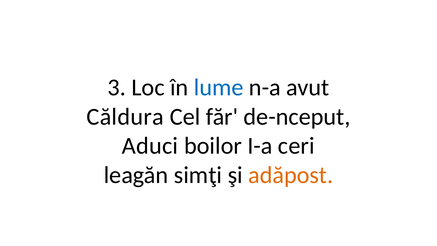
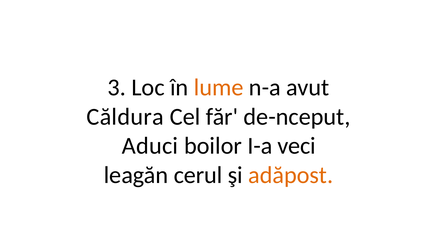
lume colour: blue -> orange (219, 87)
ceri: ceri -> veci (297, 146)
simţi: simţi -> cerul (198, 175)
